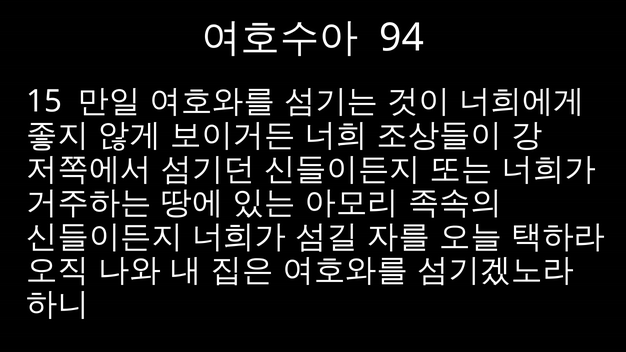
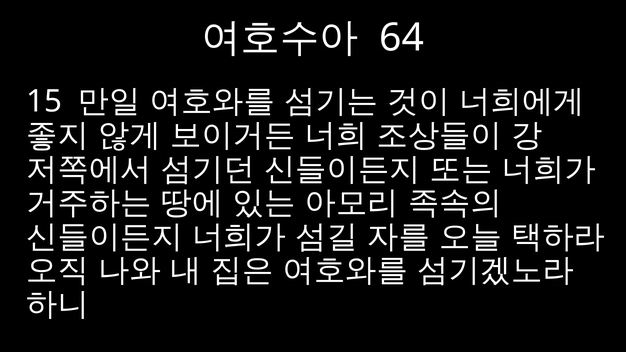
94: 94 -> 64 (402, 38)
